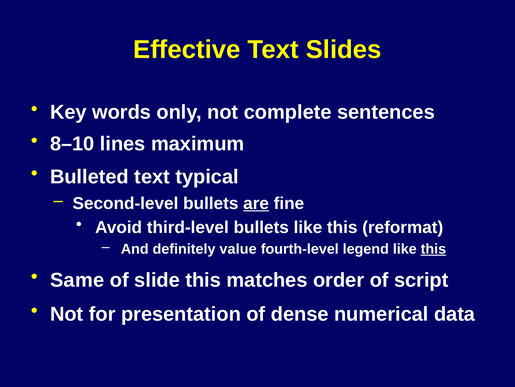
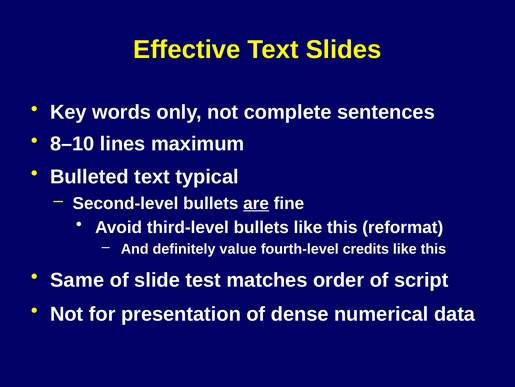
legend: legend -> credits (366, 249)
this underline: present -> none (433, 249)
slide this: this -> test (203, 280)
